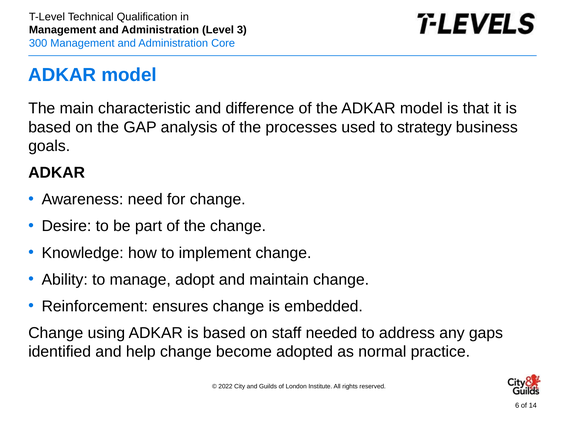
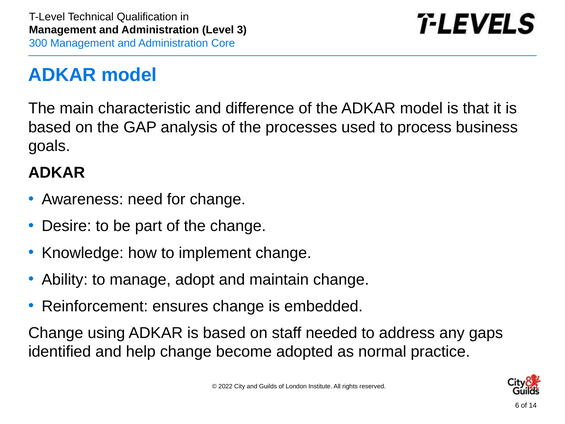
strategy: strategy -> process (424, 127)
